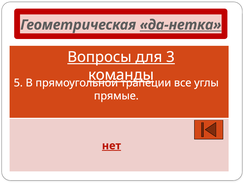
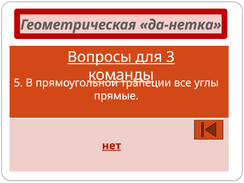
да-нетка underline: present -> none (181, 25)
